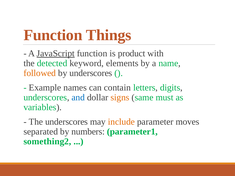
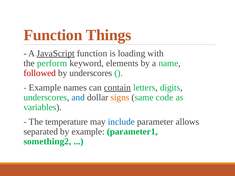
product: product -> loading (132, 53)
detected: detected -> perform (52, 63)
followed colour: orange -> red (40, 73)
contain underline: none -> present (117, 88)
must: must -> code (164, 98)
The underscores: underscores -> temperature (67, 122)
include colour: orange -> blue (121, 122)
moves: moves -> allows (187, 122)
by numbers: numbers -> example (88, 132)
